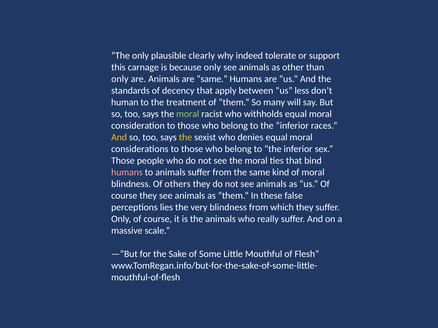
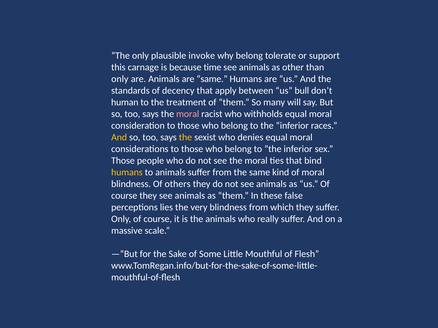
clearly: clearly -> invoke (202, 56)
why indeed: indeed -> belong (249, 56)
because only: only -> time (212, 68)
less: less -> bull (302, 91)
moral colour: light green -> pink (188, 114)
humans colour: pink -> yellow (127, 173)
